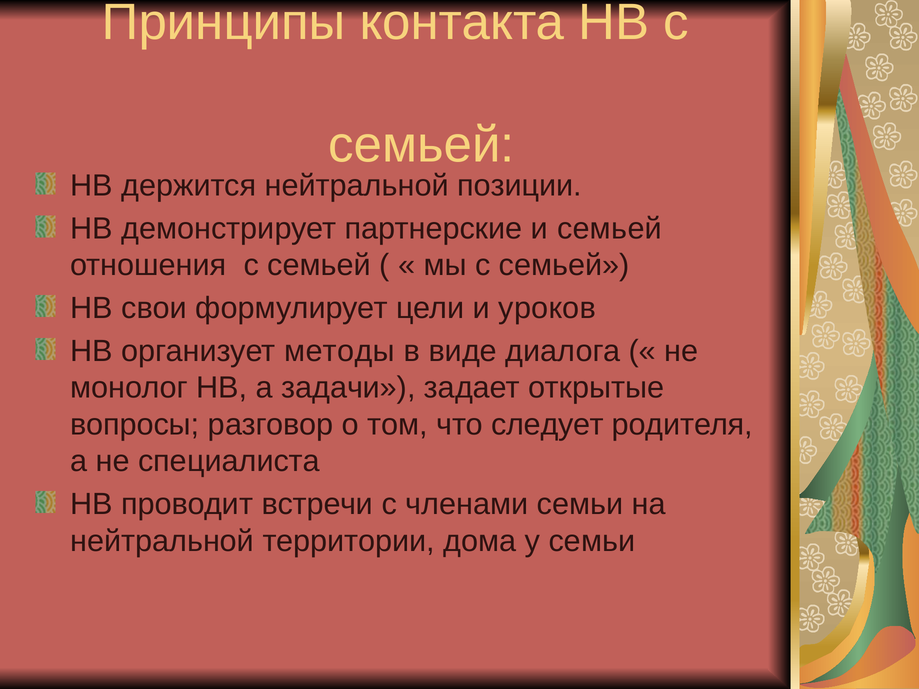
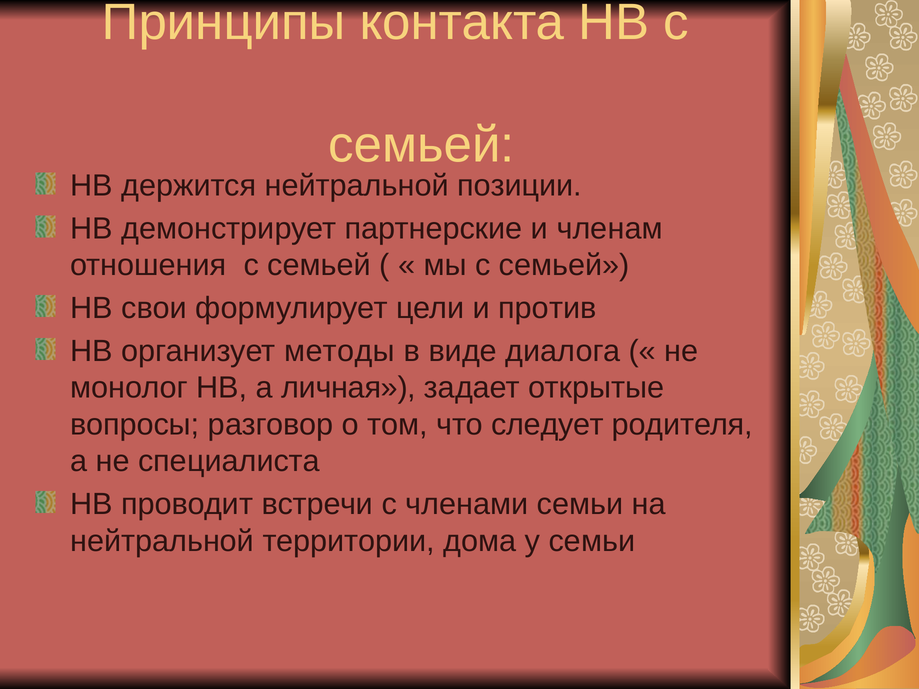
и семьей: семьей -> членам (610, 229)
уроков: уроков -> против (547, 308)
задачи: задачи -> личная (349, 388)
